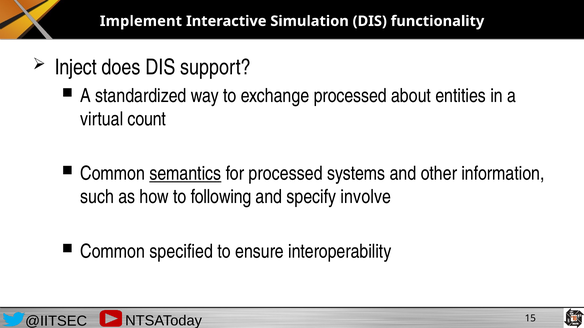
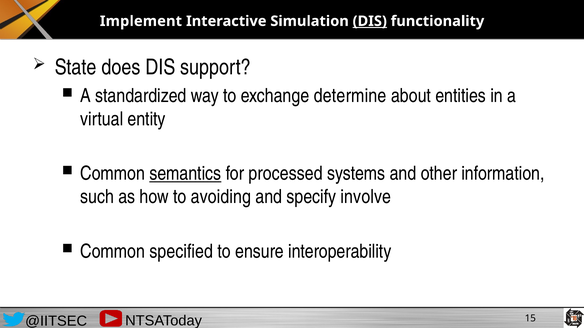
DIS underline: none -> present (370, 21)
Inject: Inject -> State (76, 67)
exchange processed: processed -> determine (350, 96)
count: count -> entity (147, 119)
following: following -> avoiding (221, 197)
